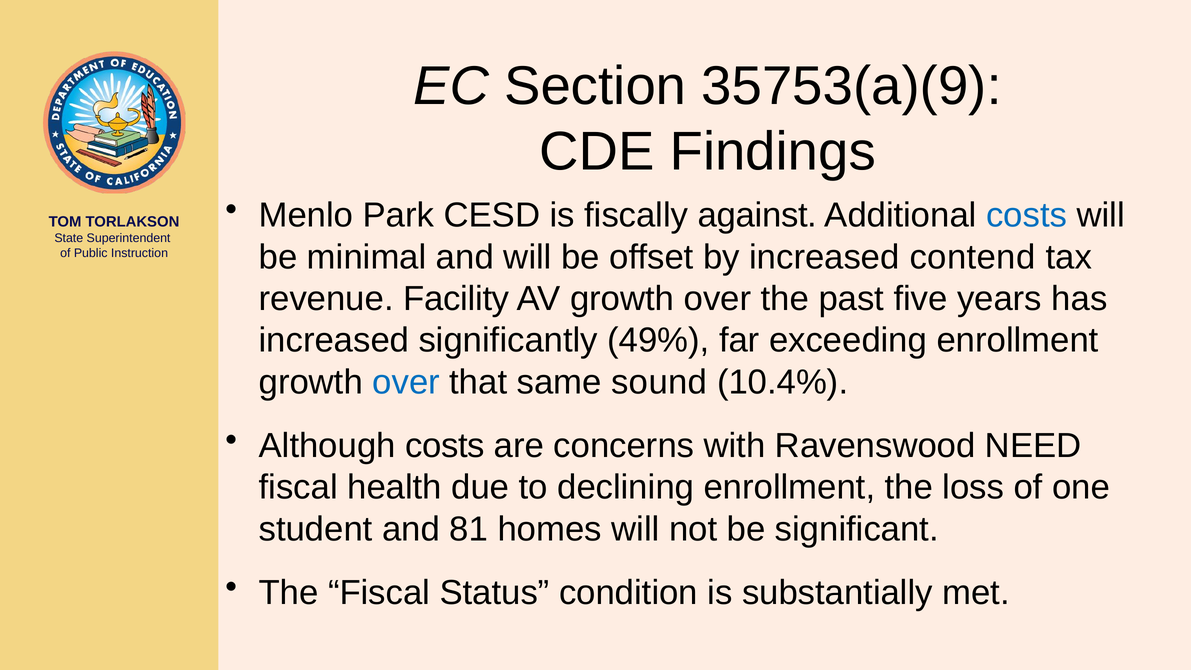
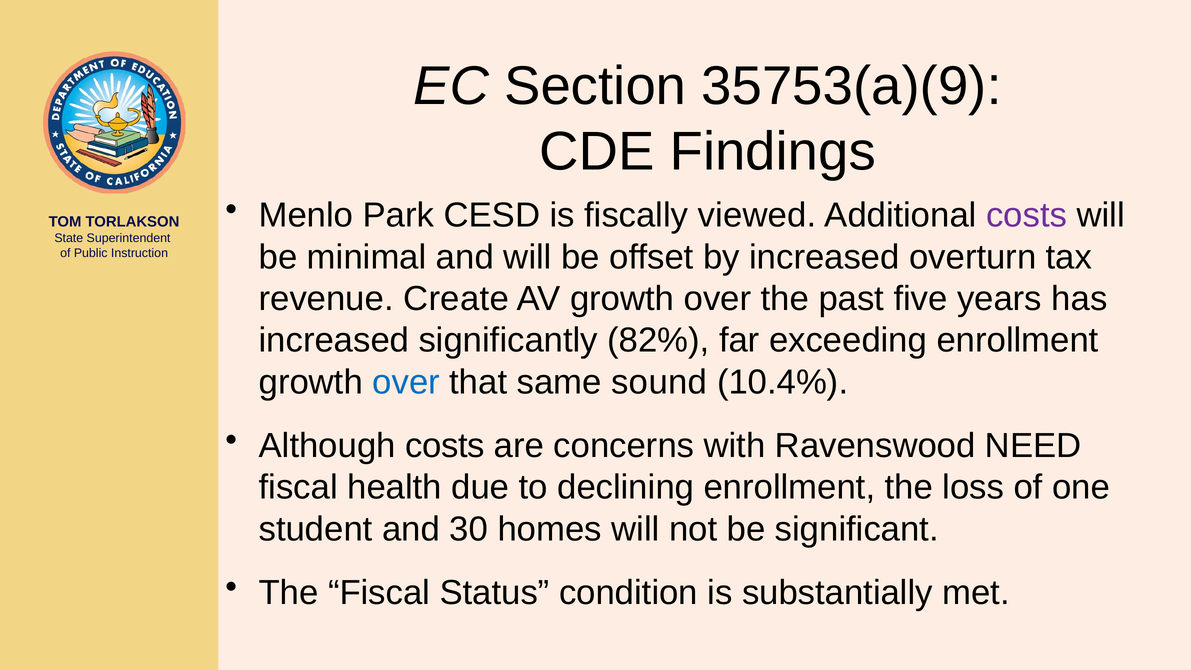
against: against -> viewed (757, 215)
costs colour: blue -> purple (1027, 215)
contend: contend -> overturn (973, 257)
Facility: Facility -> Create (456, 299)
49%: 49% -> 82% (658, 340)
81: 81 -> 30 (469, 529)
